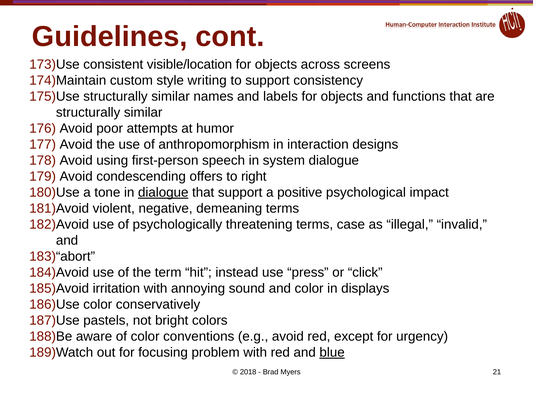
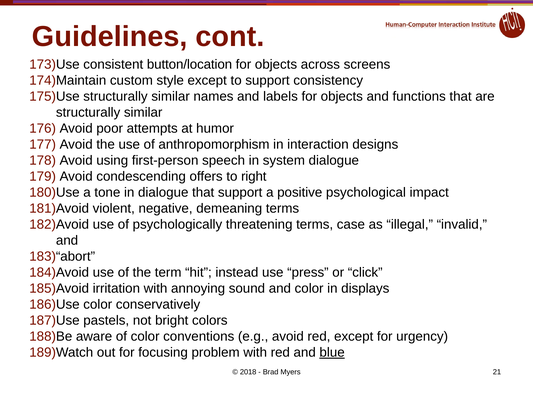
visible/location: visible/location -> button/location (190, 64)
style writing: writing -> except (207, 80)
dialogue underline: present -> none (163, 192)
